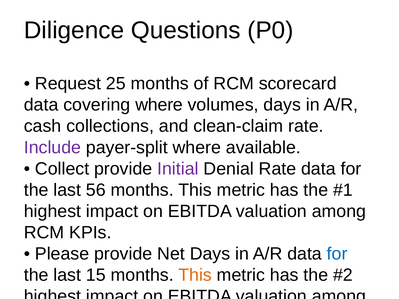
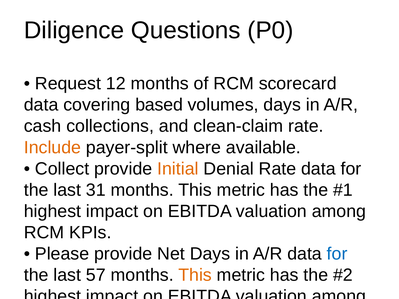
25: 25 -> 12 (116, 84)
covering where: where -> based (159, 105)
Include colour: purple -> orange (52, 148)
Initial colour: purple -> orange (178, 169)
56: 56 -> 31 (96, 190)
15: 15 -> 57 (96, 275)
